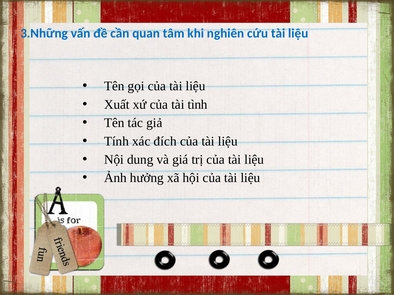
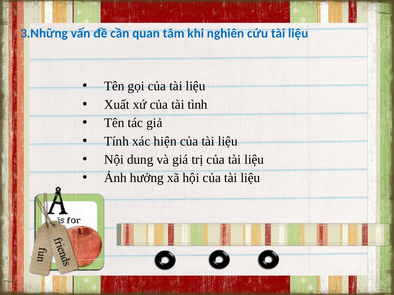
đích: đích -> hiện (165, 141)
